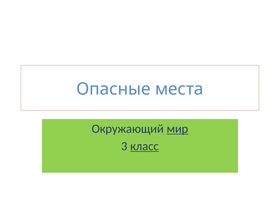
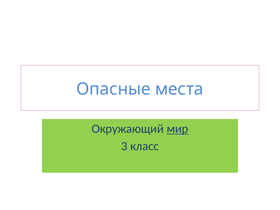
класс underline: present -> none (145, 146)
